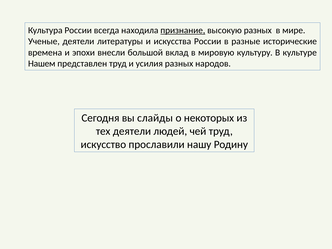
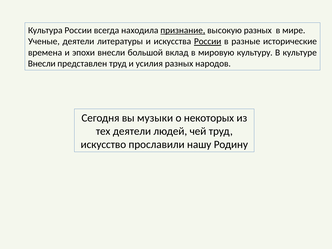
России underline: none -> present (208, 41)
Нашем: Нашем -> Внесли (42, 64)
слайды: слайды -> музыки (155, 118)
